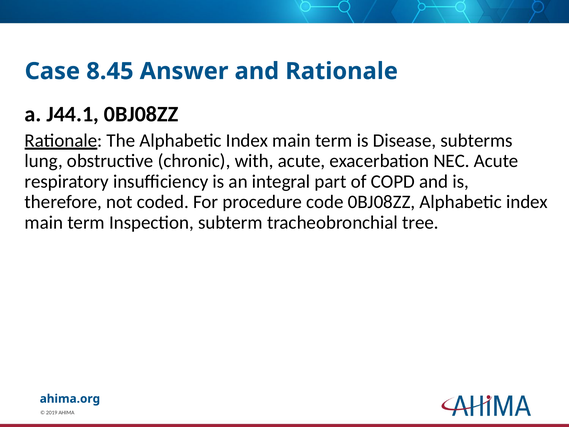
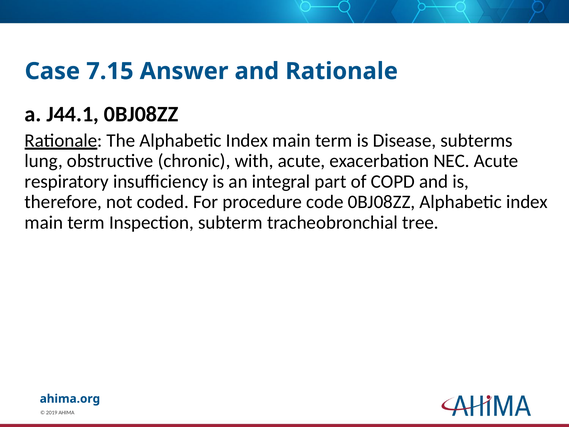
8.45: 8.45 -> 7.15 (110, 71)
